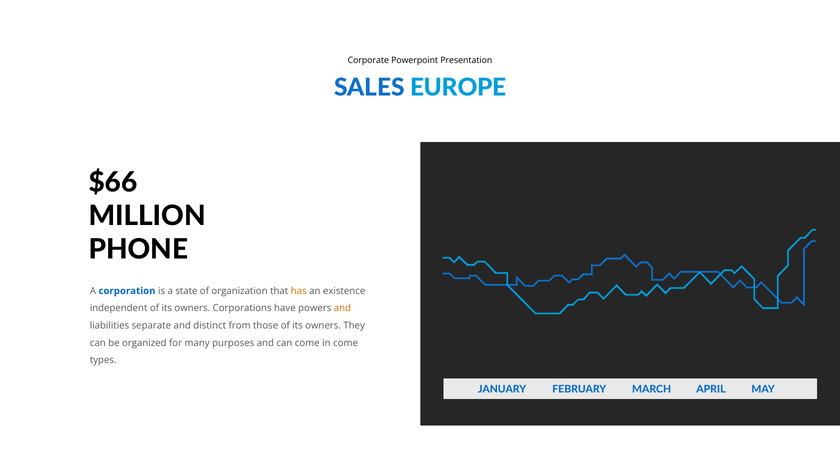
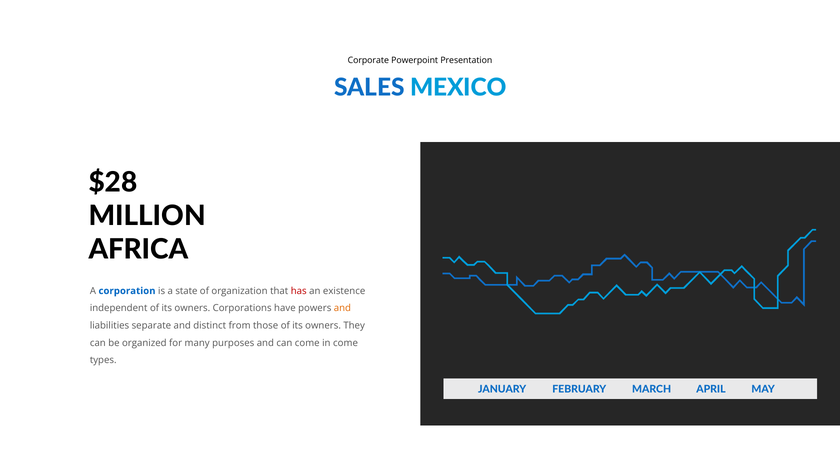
EUROPE: EUROPE -> MEXICO (458, 88)
$66: $66 -> $28 (113, 182)
PHONE: PHONE -> AFRICA (138, 249)
has colour: orange -> red (299, 291)
